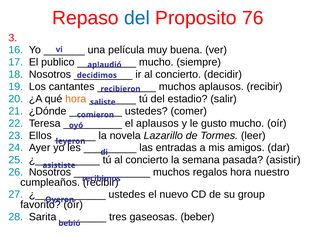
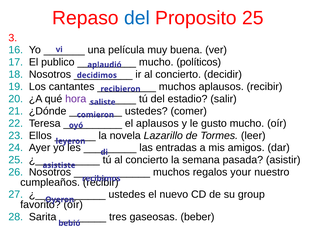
Proposito 76: 76 -> 25 (253, 18)
siempre: siempre -> políticos (199, 62)
hora colour: orange -> purple (76, 99)
regalos hora: hora -> your (241, 172)
